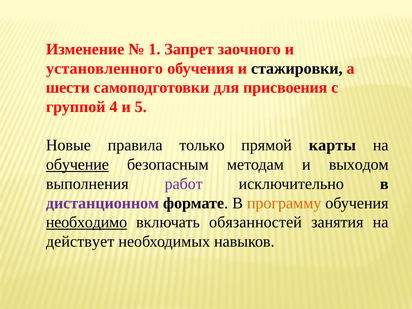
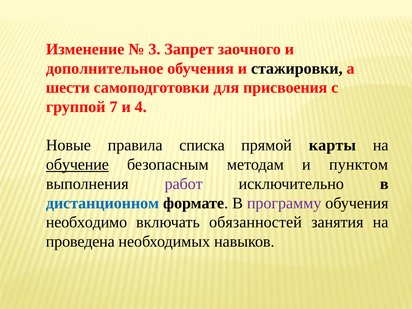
1: 1 -> 3 (154, 49)
установленного: установленного -> дополнительное (105, 68)
4: 4 -> 7 (114, 107)
5: 5 -> 4 (141, 107)
только: только -> списка (202, 145)
выходом: выходом -> пунктом (359, 165)
дистанционном colour: purple -> blue (103, 203)
программу colour: orange -> purple (284, 203)
необходимо underline: present -> none (86, 222)
действует: действует -> проведена (80, 242)
